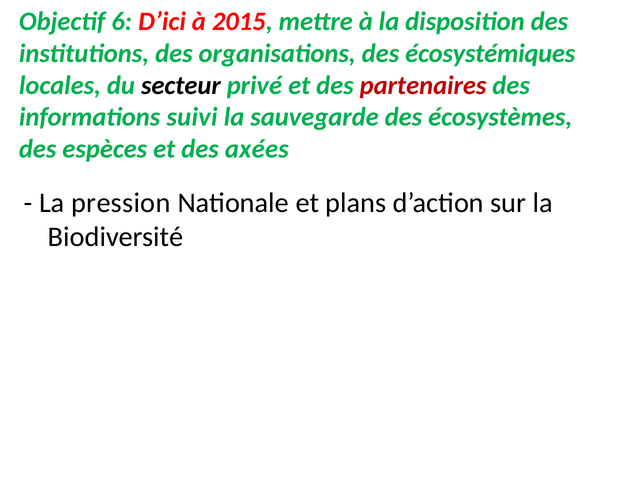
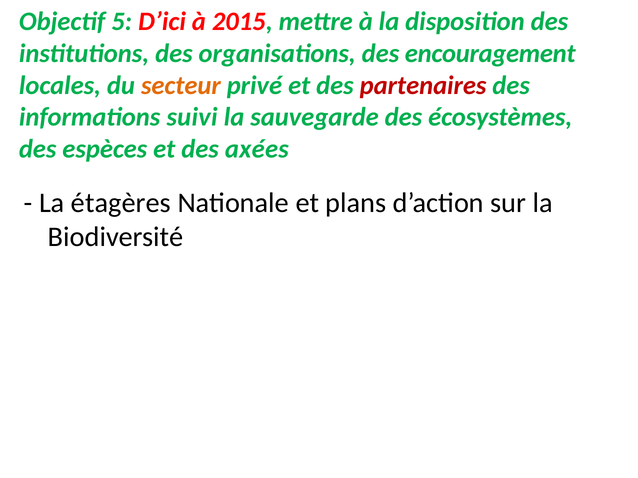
6: 6 -> 5 (122, 22)
écosystémiques: écosystémiques -> encouragement (490, 53)
secteur colour: black -> orange (181, 85)
pression: pression -> étagères (121, 203)
